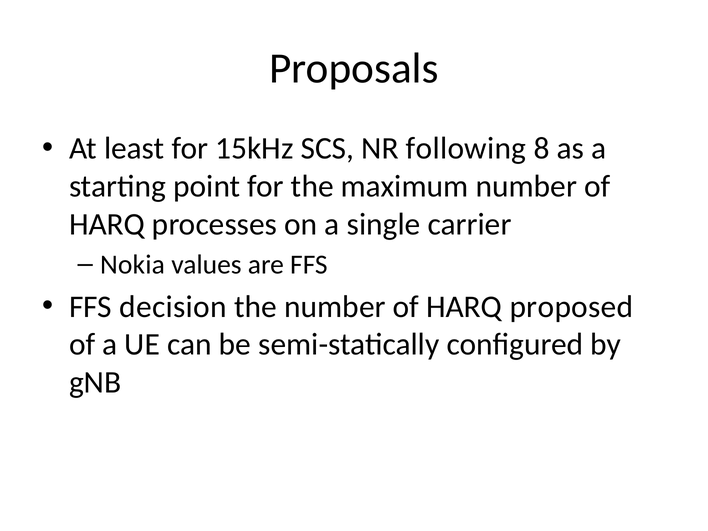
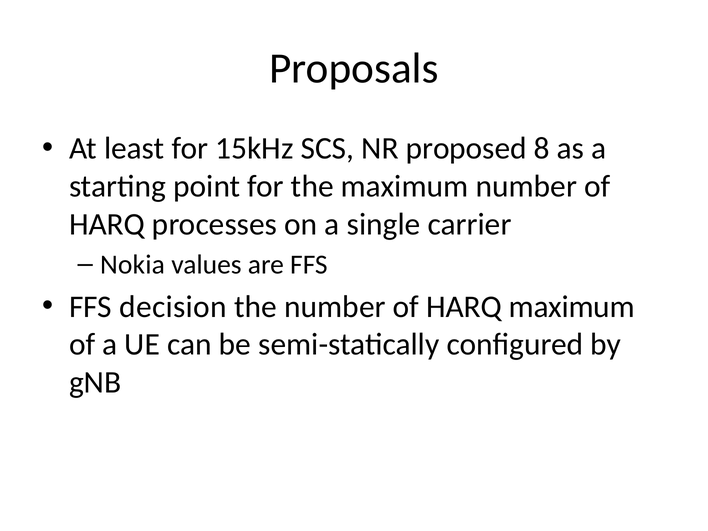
following: following -> proposed (466, 149)
HARQ proposed: proposed -> maximum (572, 307)
